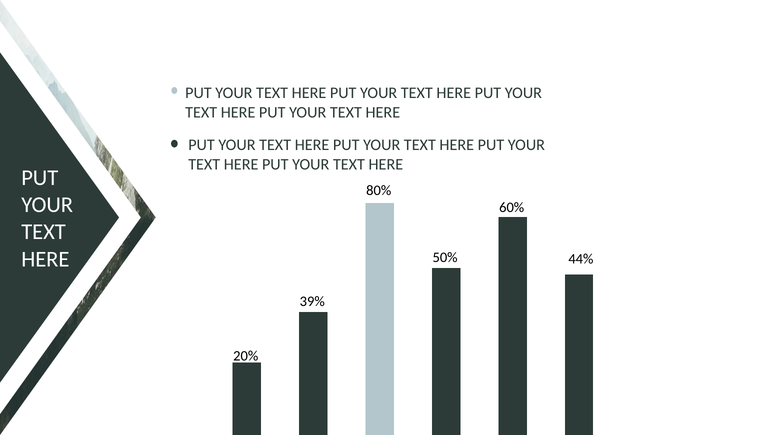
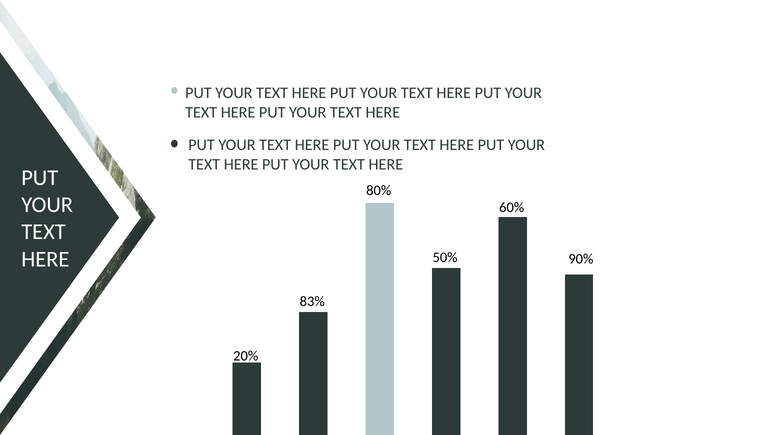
44%: 44% -> 90% (581, 259)
39%: 39% -> 83% (312, 302)
